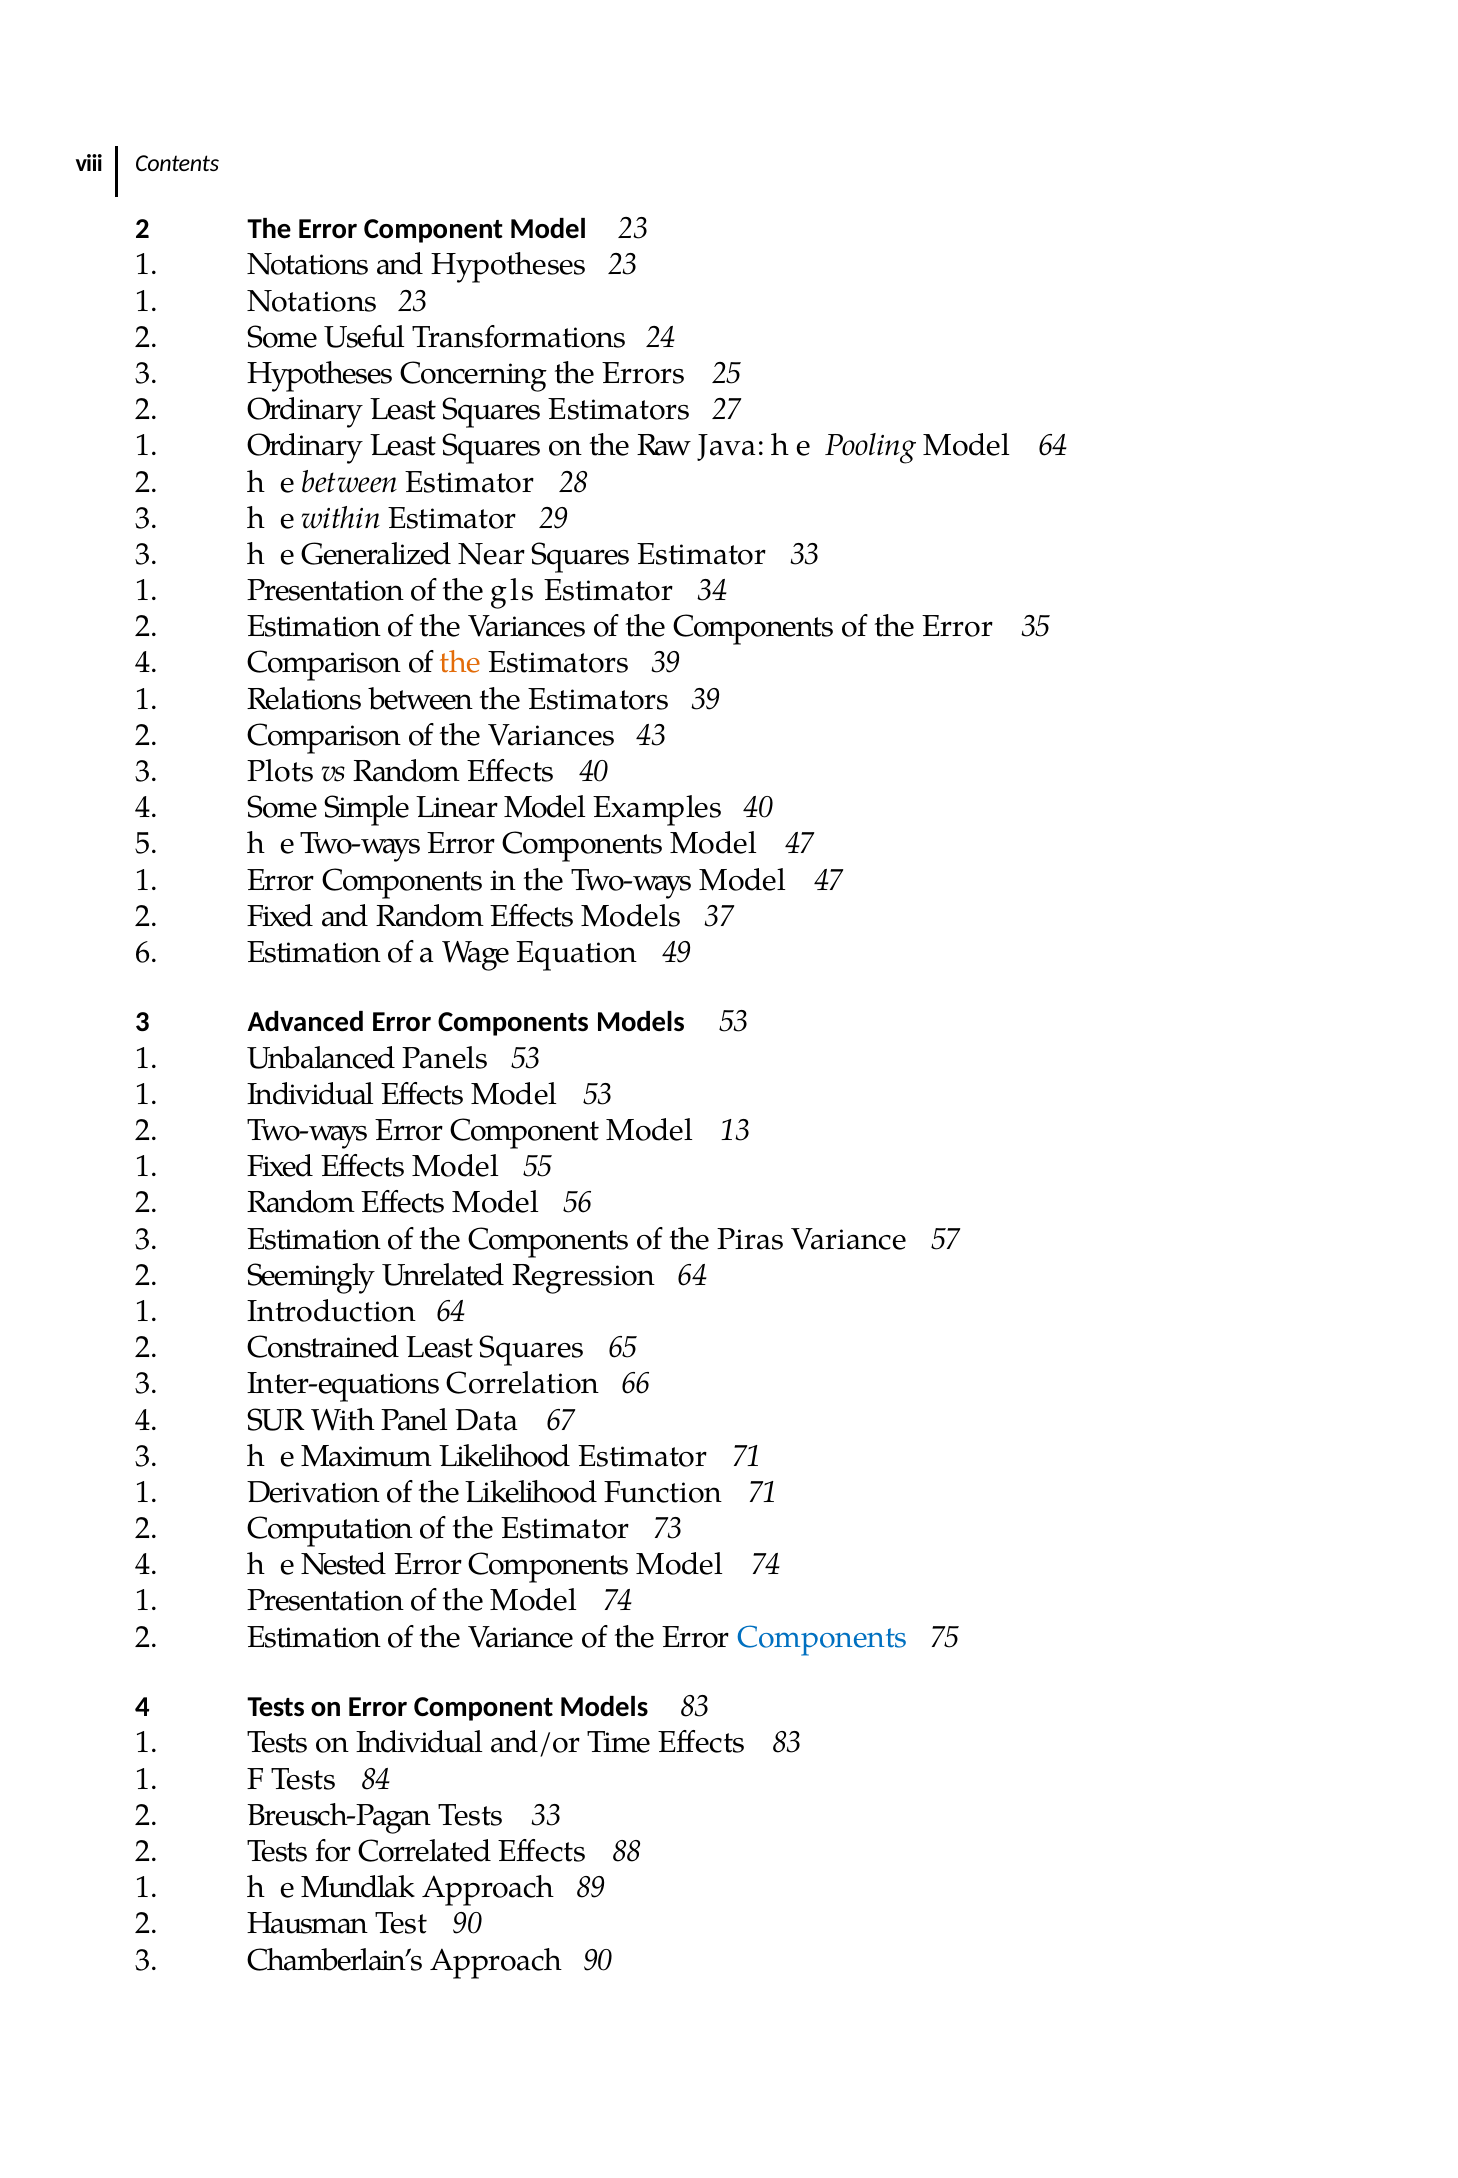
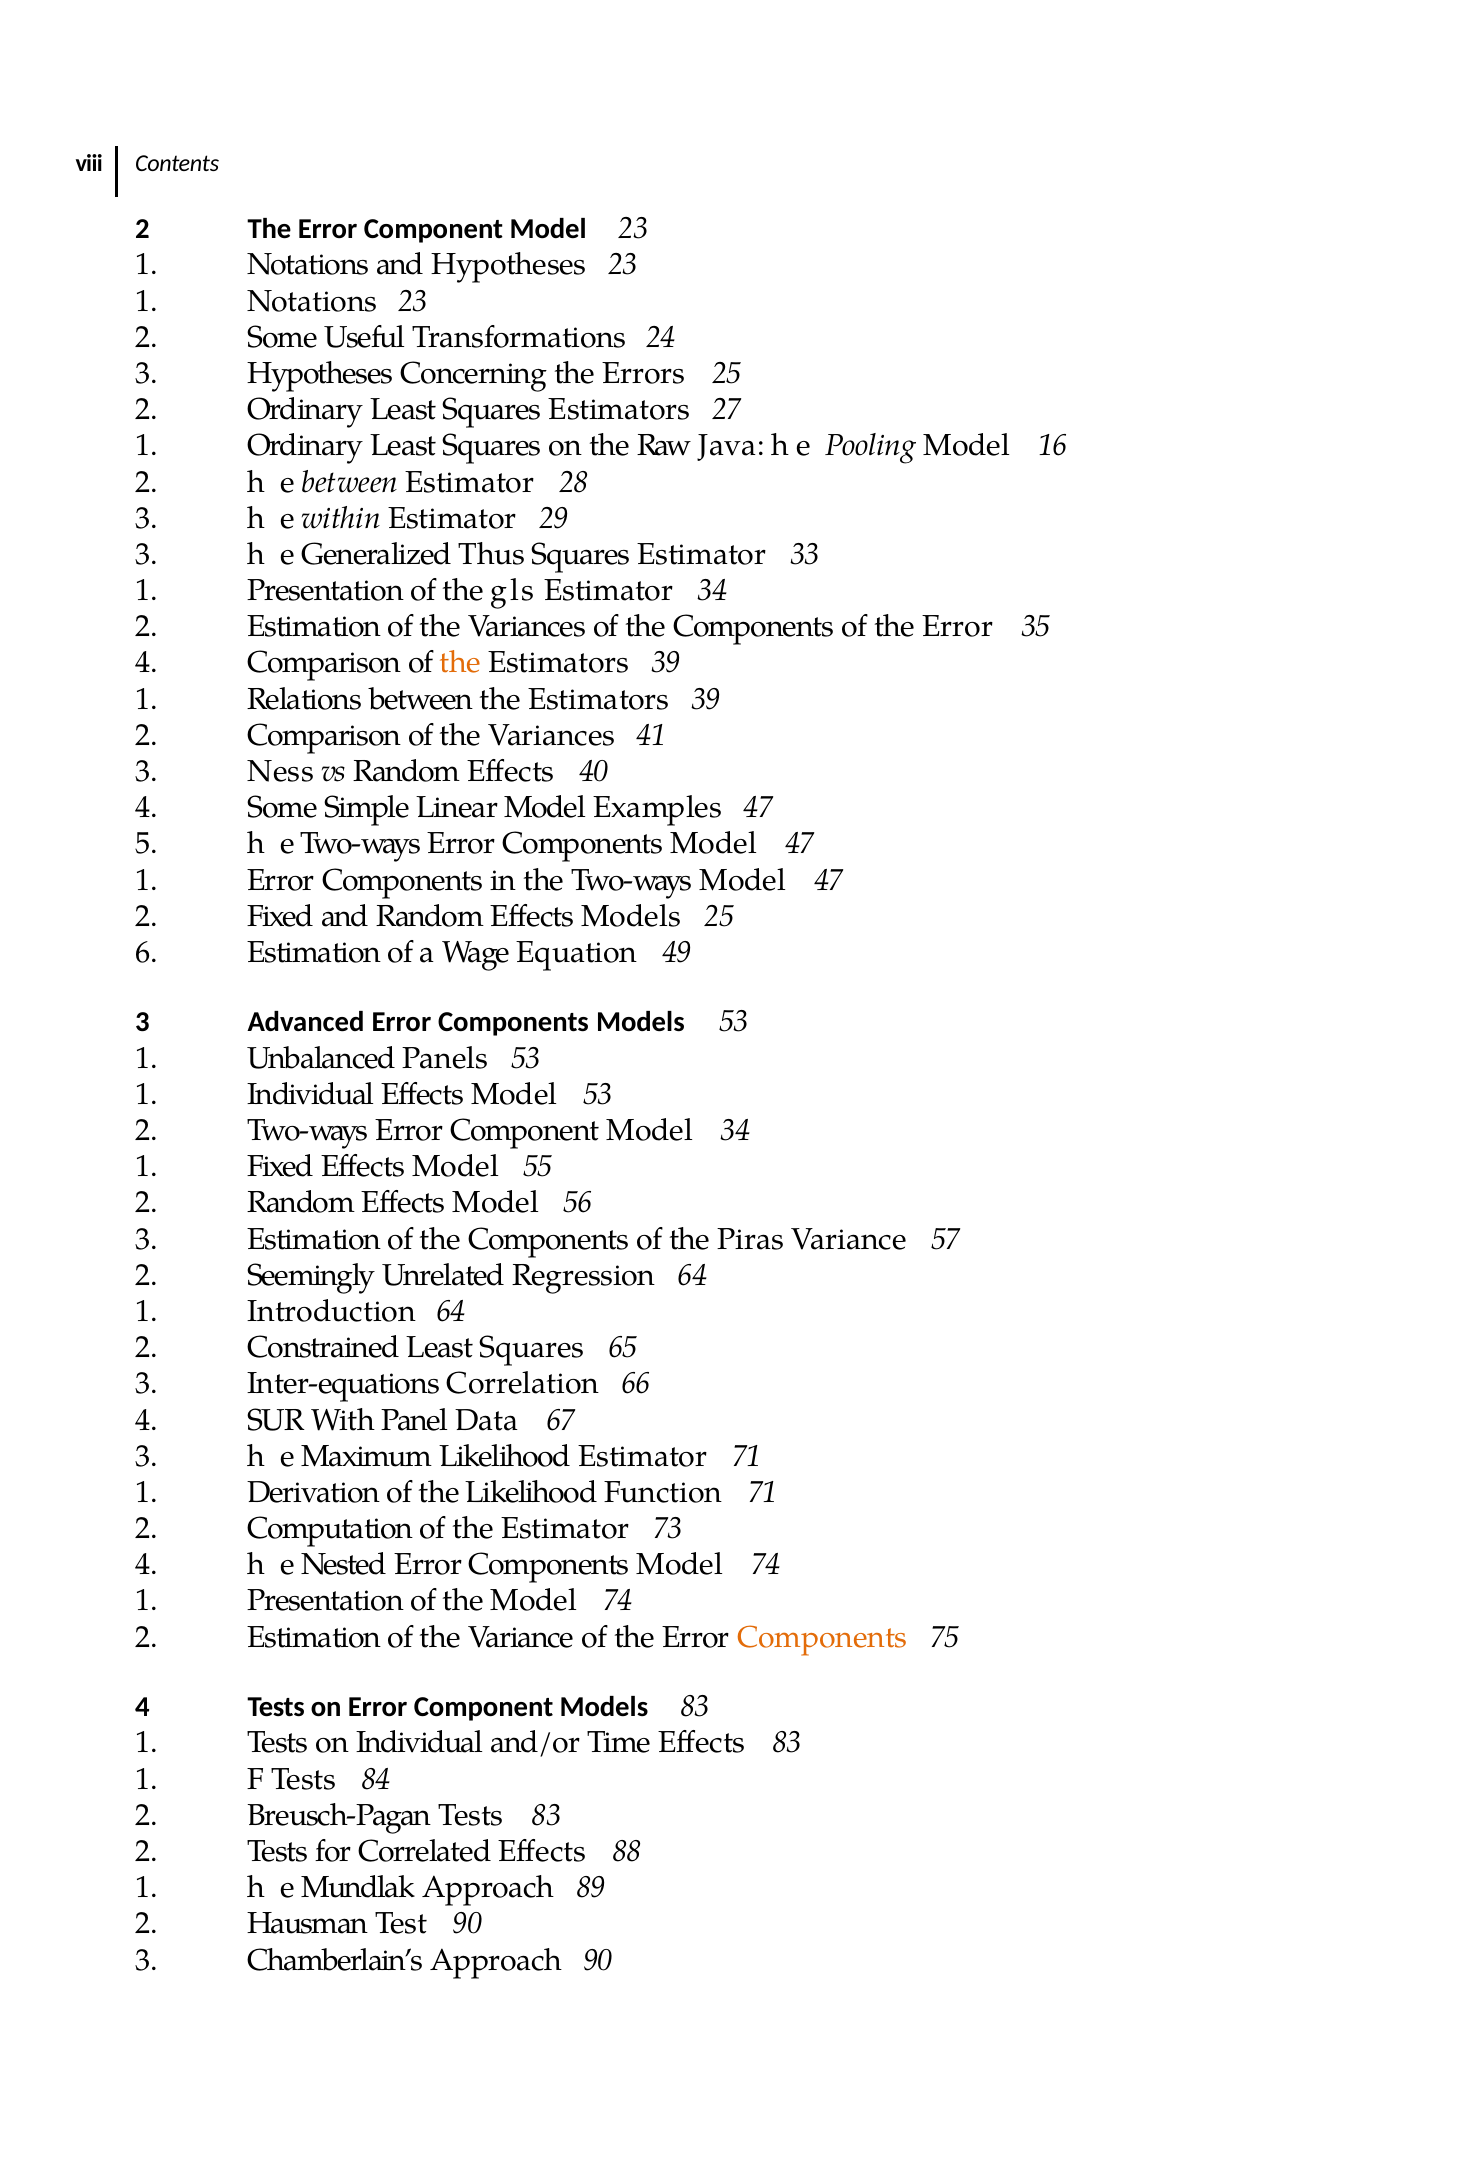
Model 64: 64 -> 16 (1053, 446)
Near: Near -> Thus (492, 554)
43: 43 -> 41 (652, 735)
Plots: Plots -> Ness (281, 771)
Examples 40: 40 -> 47 (759, 808)
Models 37: 37 -> 25 (720, 916)
Model 13: 13 -> 34 (735, 1130)
Components colour: blue -> orange (822, 1637)
Tests 33: 33 -> 83 (547, 1815)
